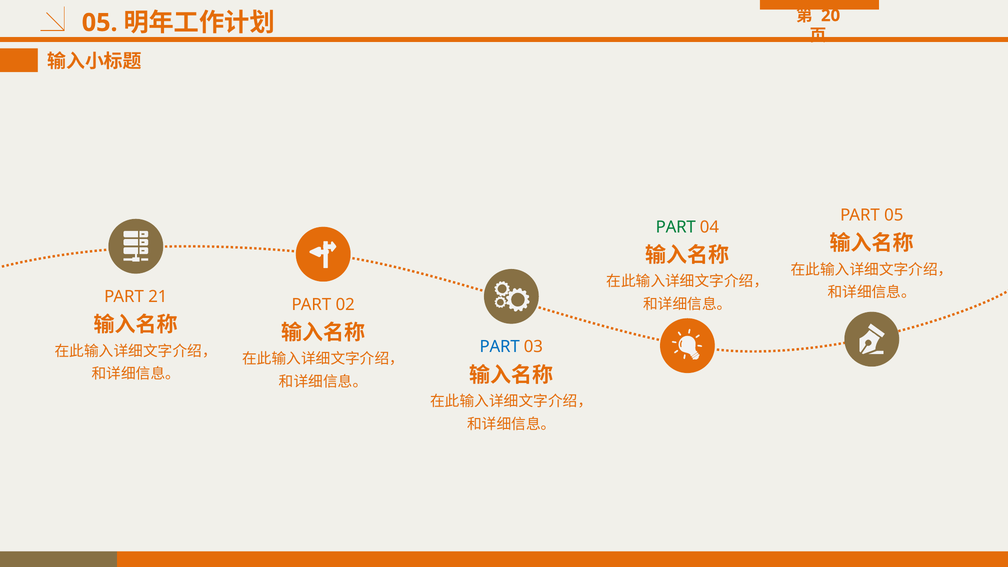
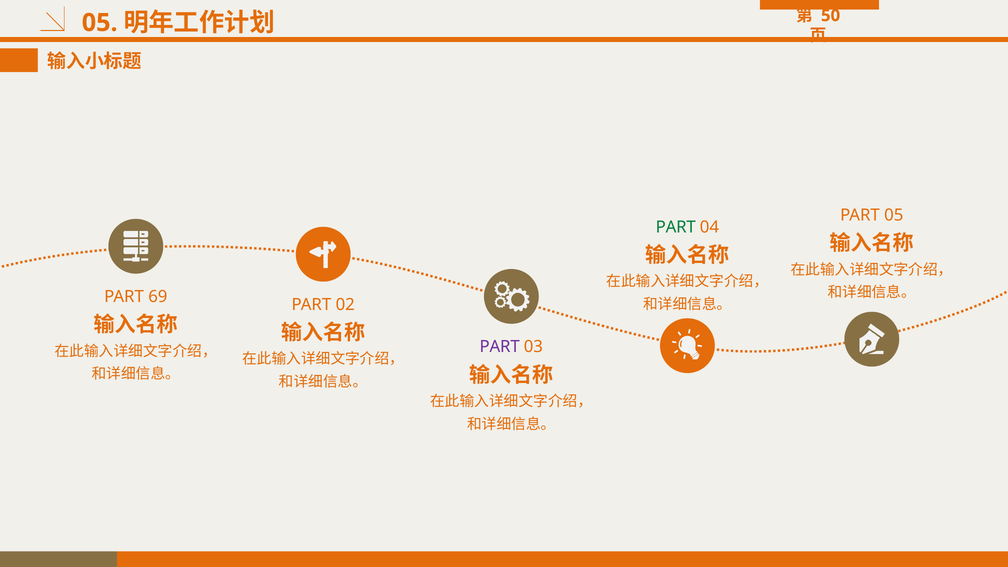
20: 20 -> 50 (831, 16)
21: 21 -> 69 (158, 297)
PART colour: blue -> purple (500, 347)
